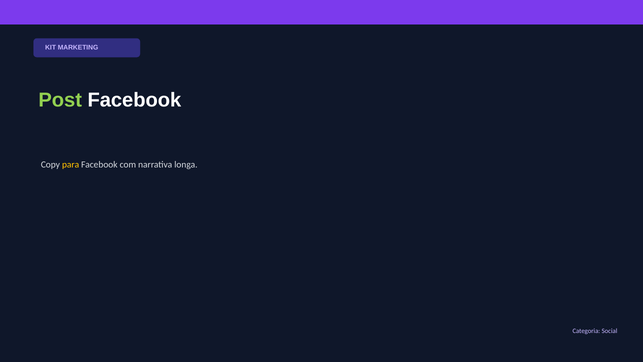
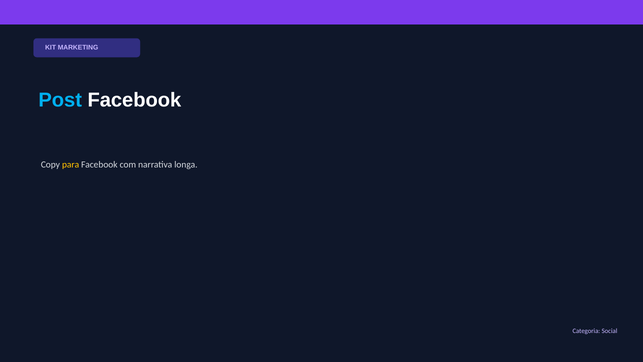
Post colour: light green -> light blue (60, 100)
